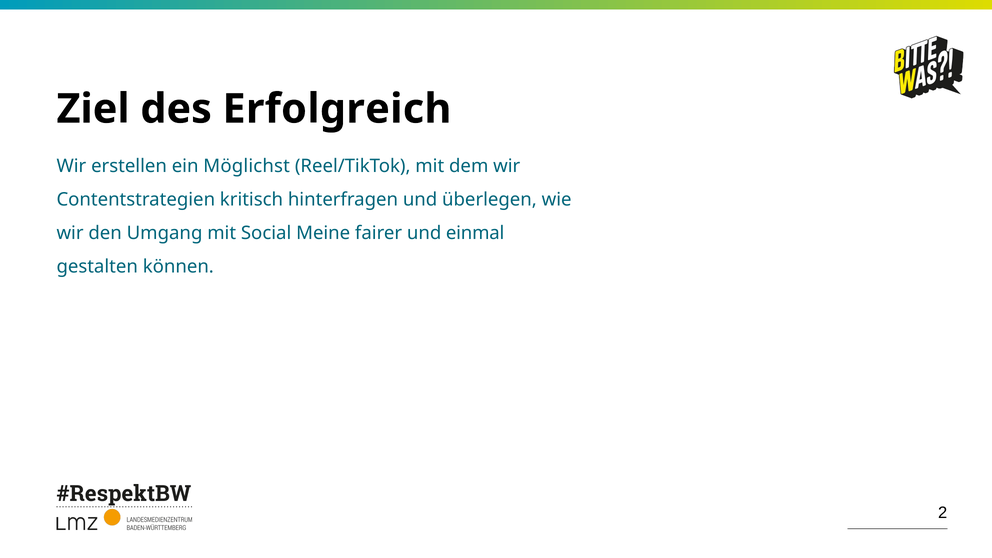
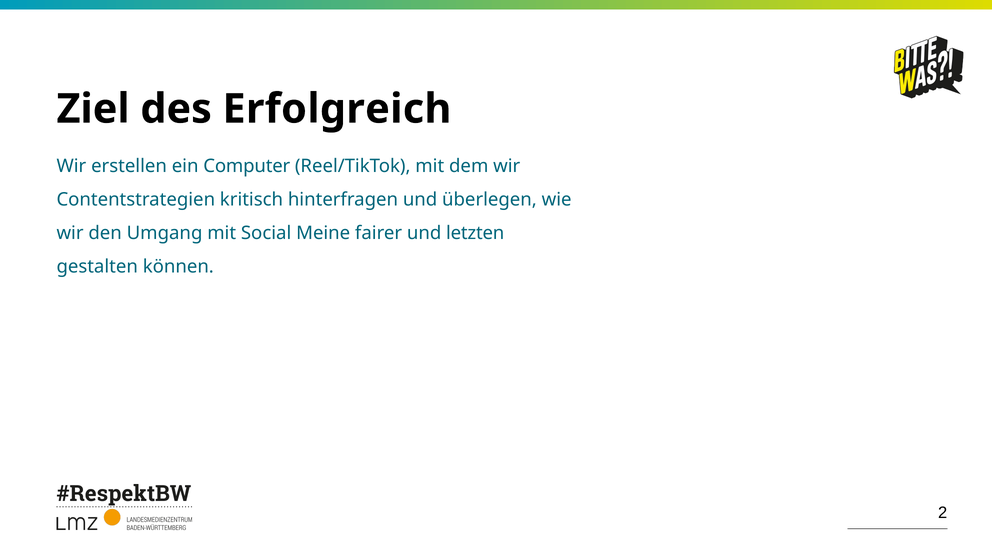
Möglichst: Möglichst -> Computer (247, 166)
einmal: einmal -> letzten (475, 233)
